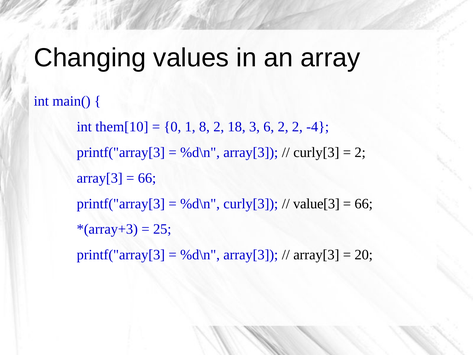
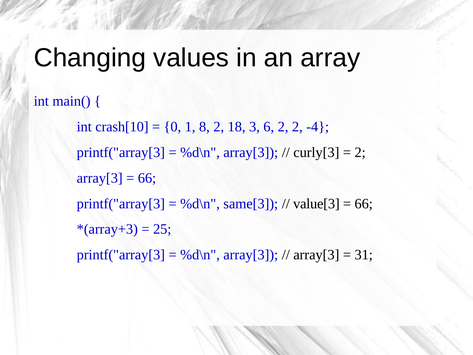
them[10: them[10 -> crash[10 (122, 127)
%d\n curly[3: curly[3 -> same[3 (251, 203)
20: 20 -> 31 (364, 255)
